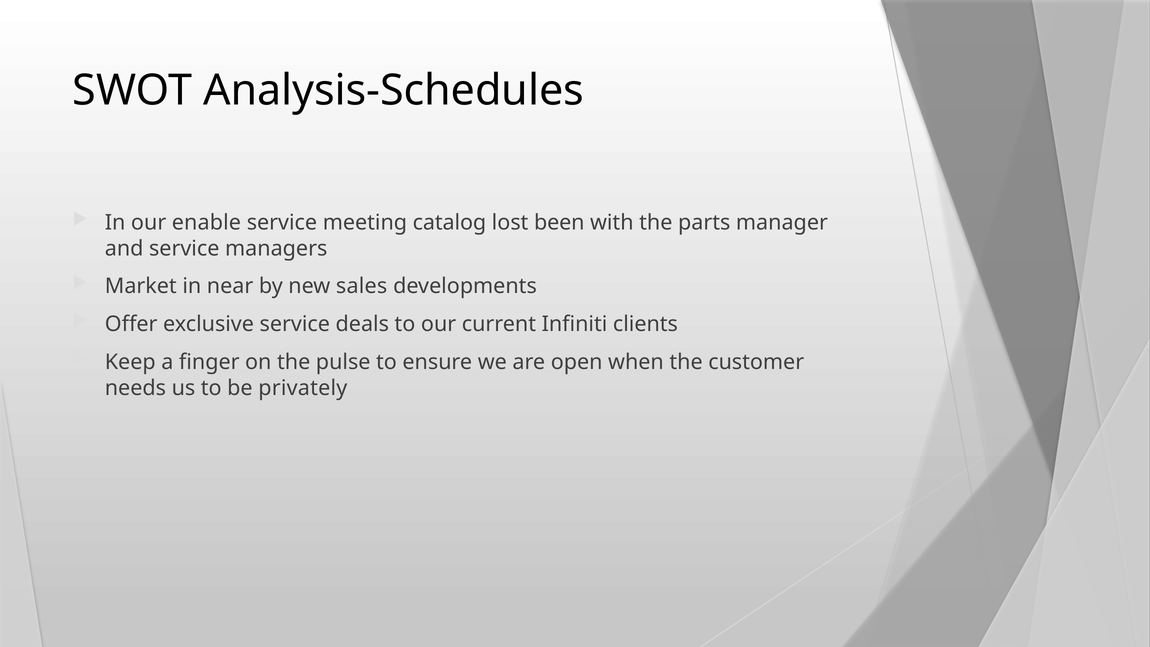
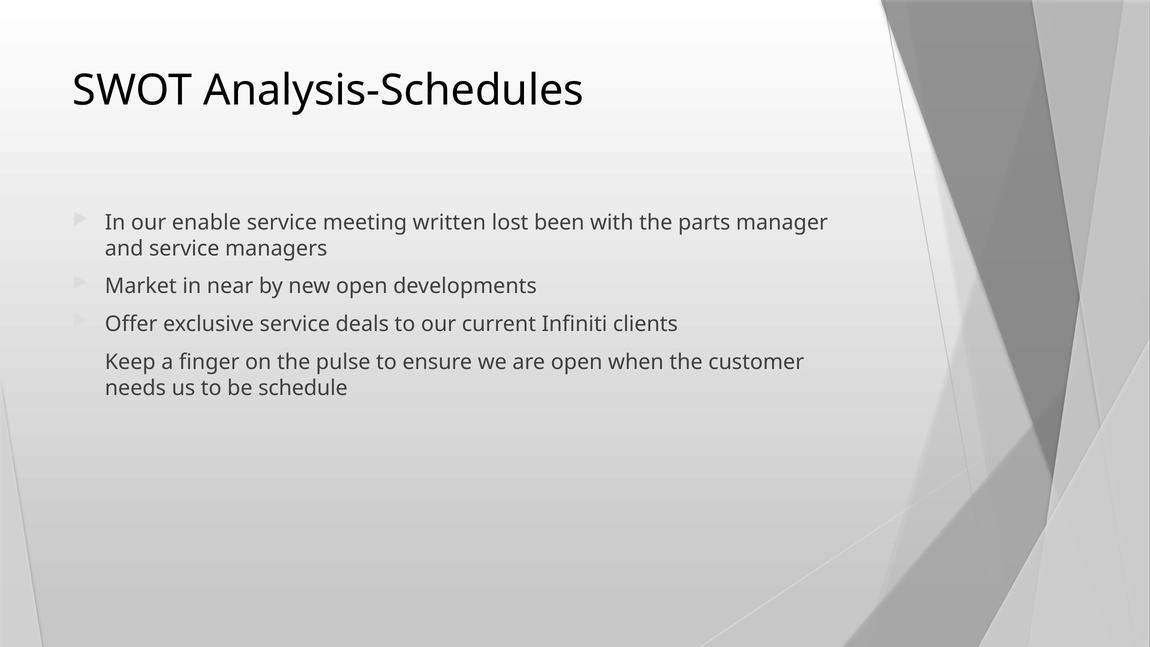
catalog: catalog -> written (449, 223)
new sales: sales -> open (362, 286)
privately: privately -> schedule (303, 388)
